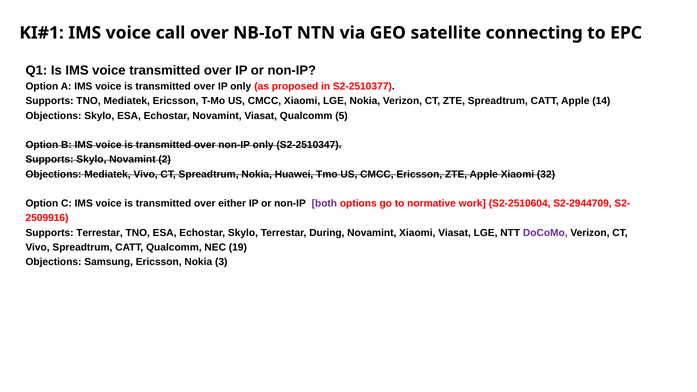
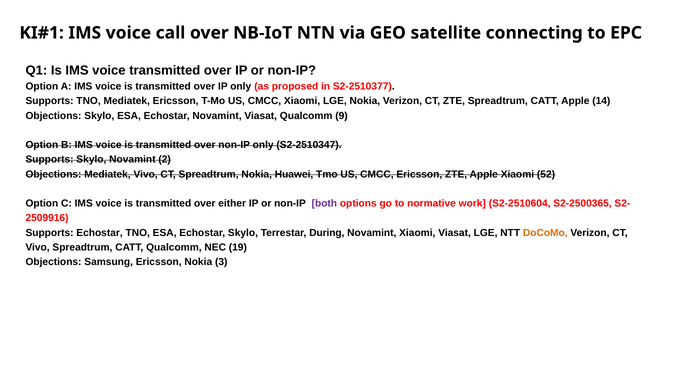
5: 5 -> 9 (342, 116)
32: 32 -> 52 (546, 174)
S2-2944709: S2-2944709 -> S2-2500365 (582, 203)
Supports Terrestar: Terrestar -> Echostar (100, 233)
DoCoMo colour: purple -> orange (545, 233)
